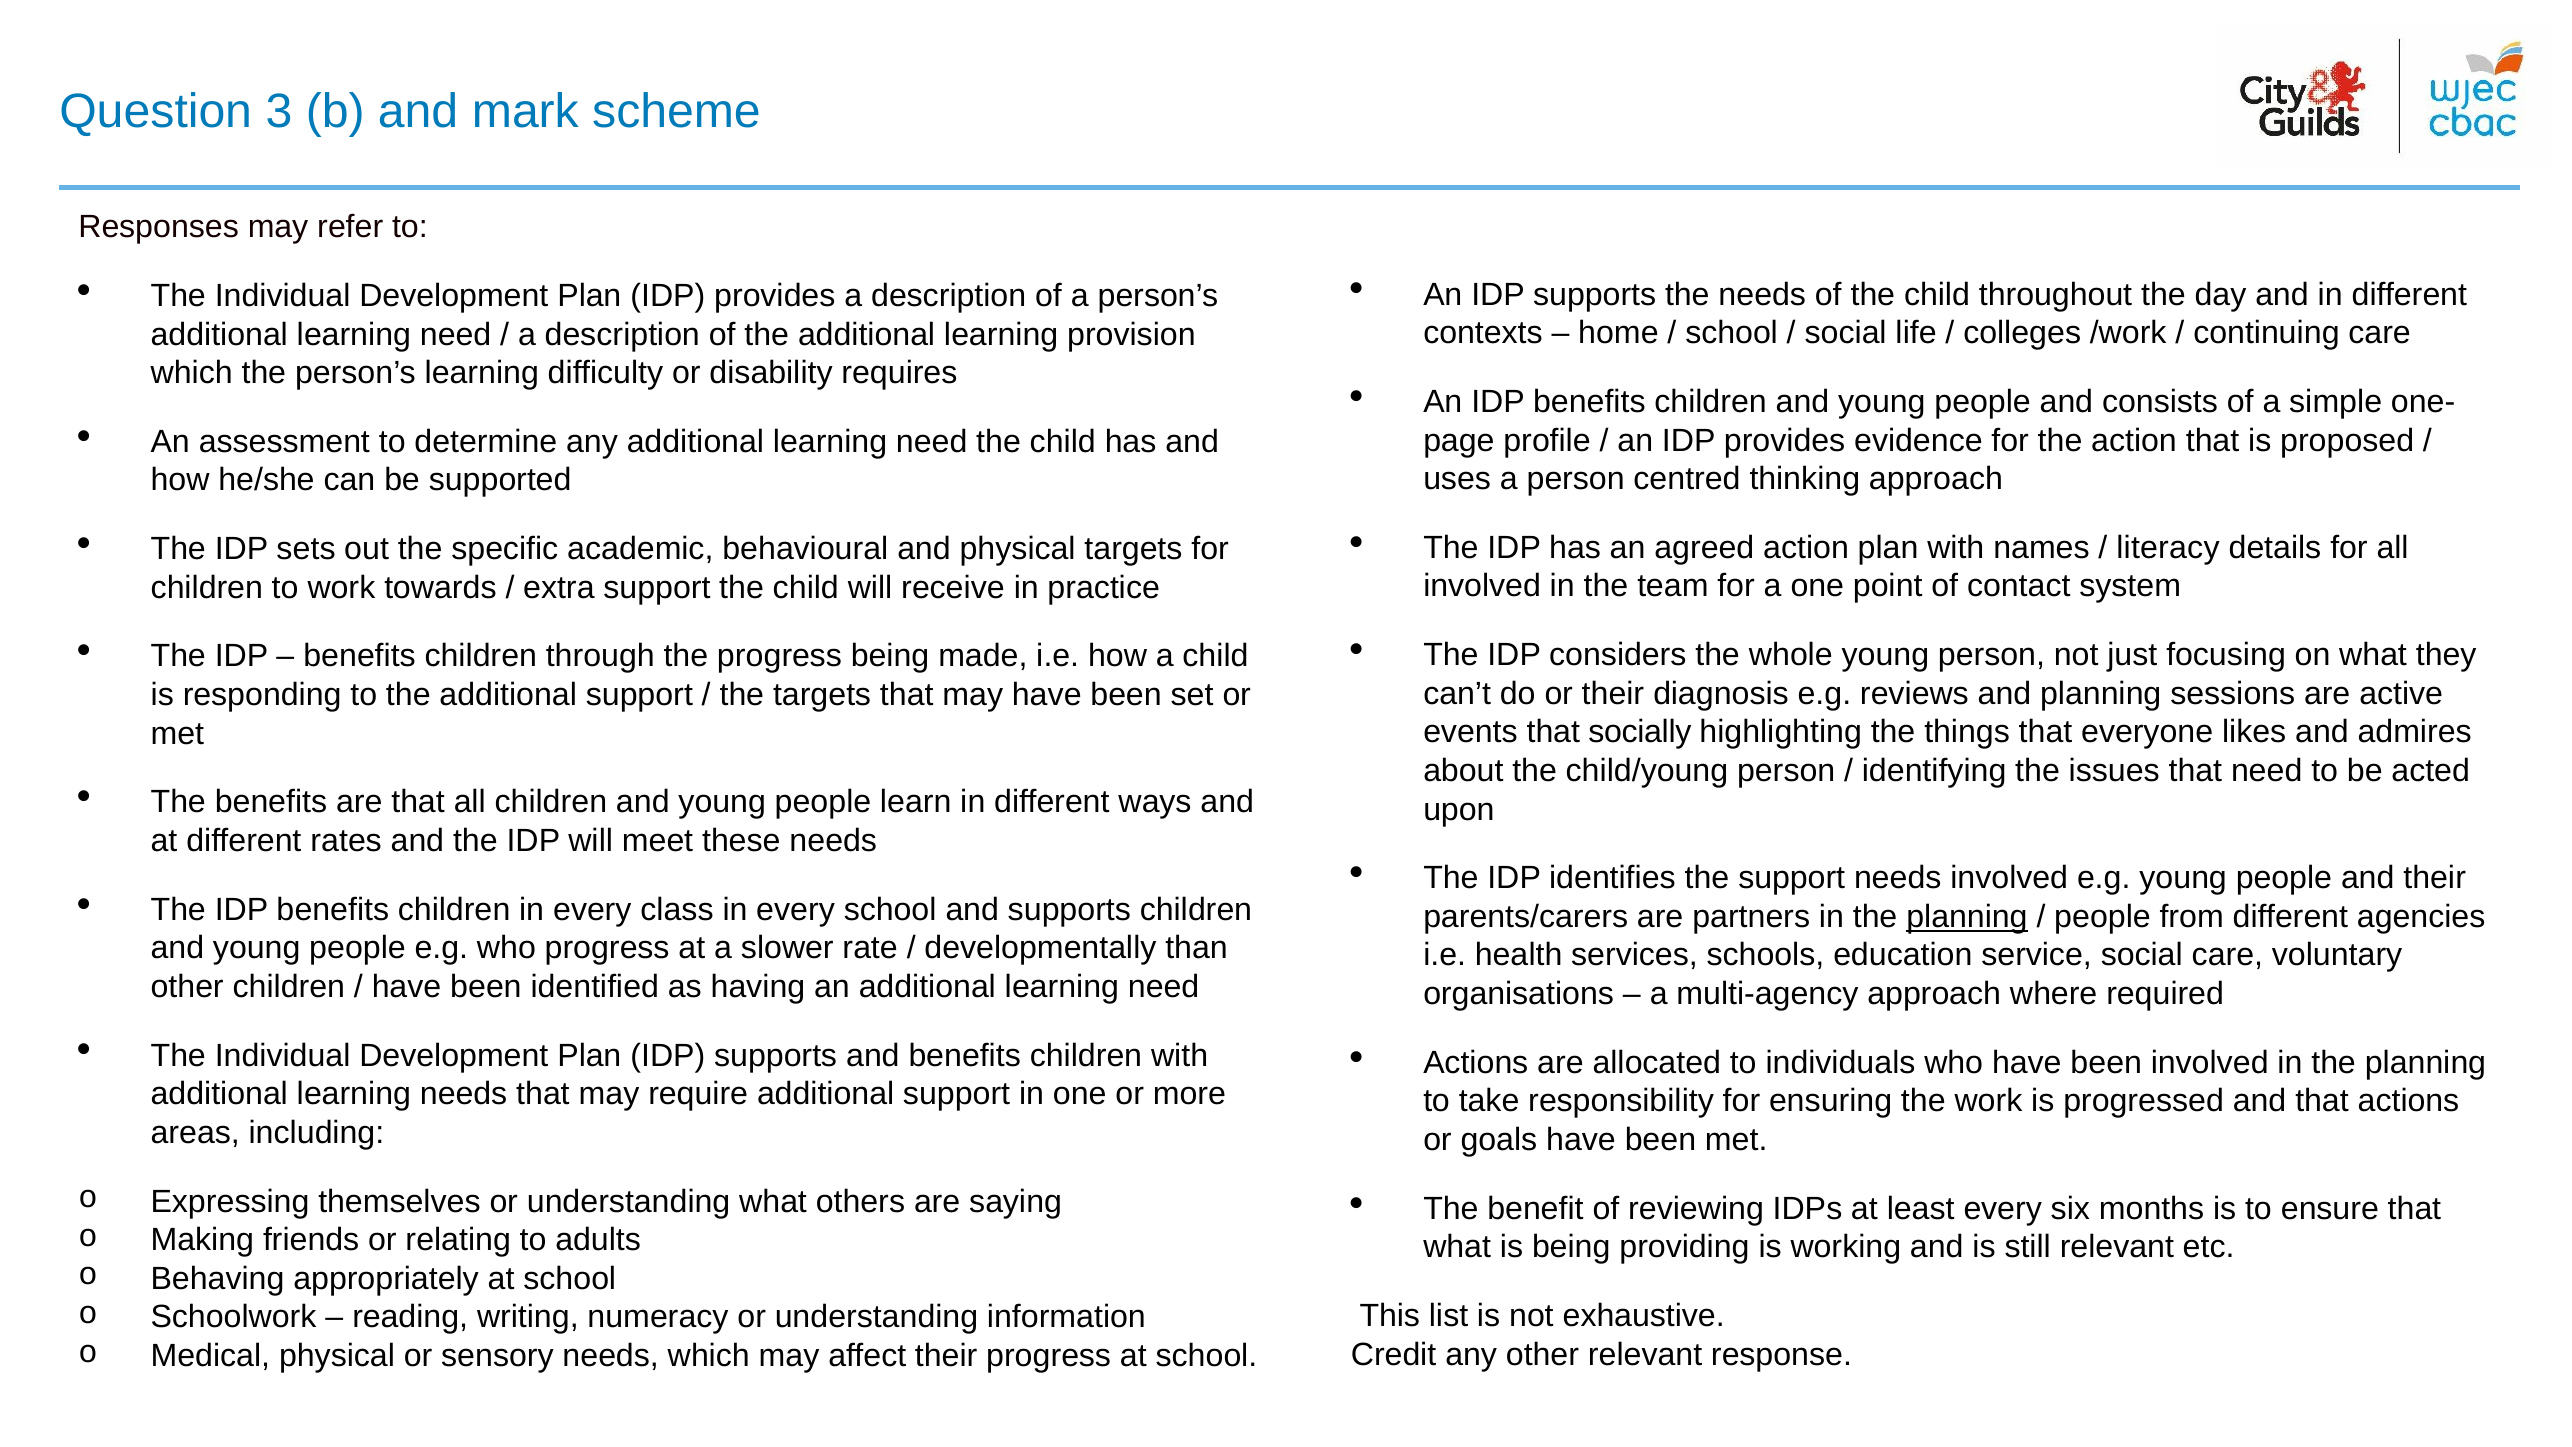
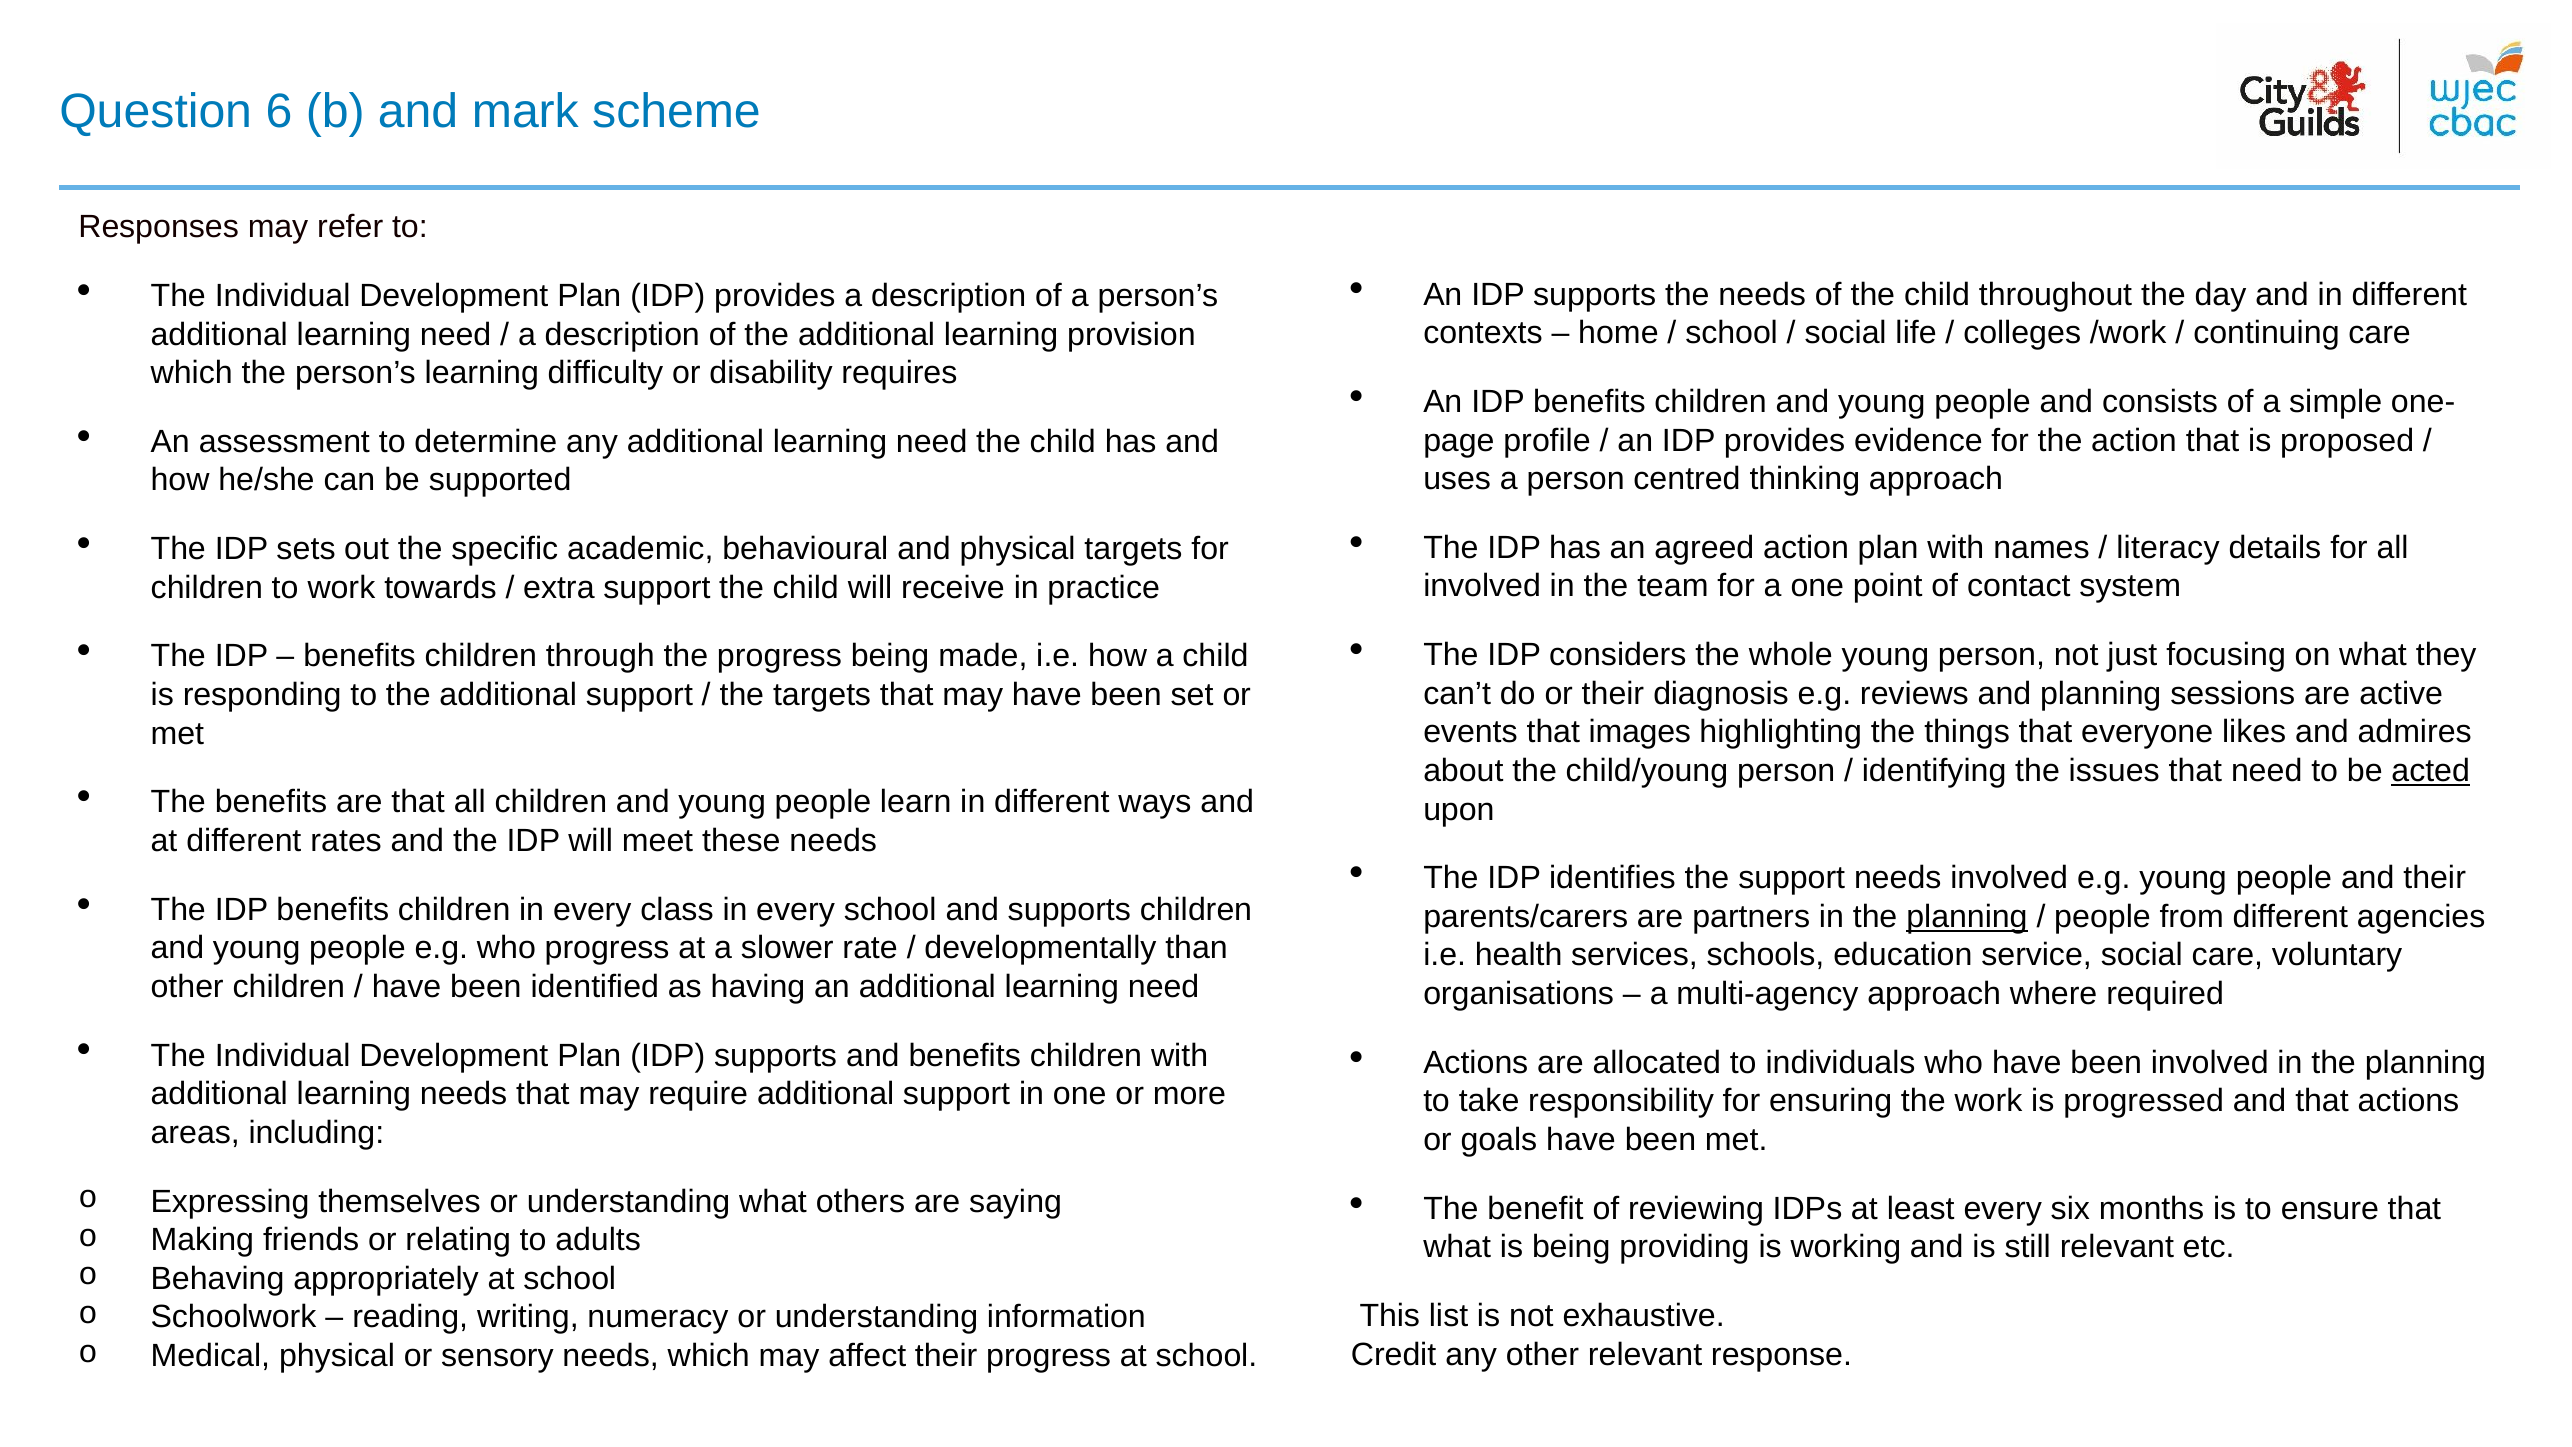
3: 3 -> 6 (279, 112)
socially: socially -> images (1640, 732)
acted underline: none -> present (2431, 771)
